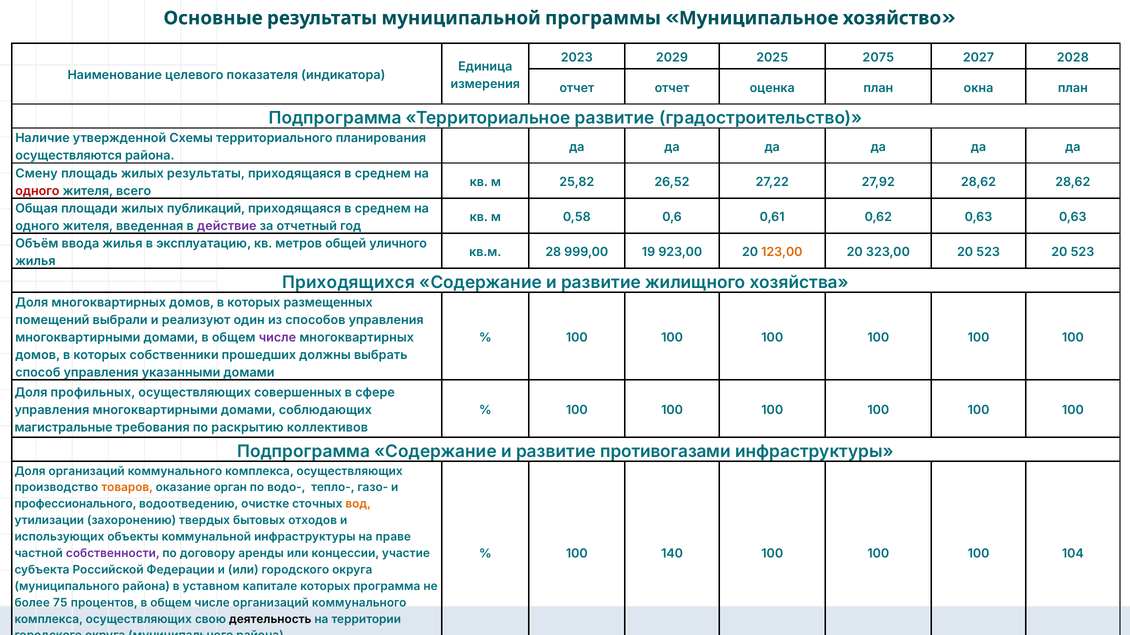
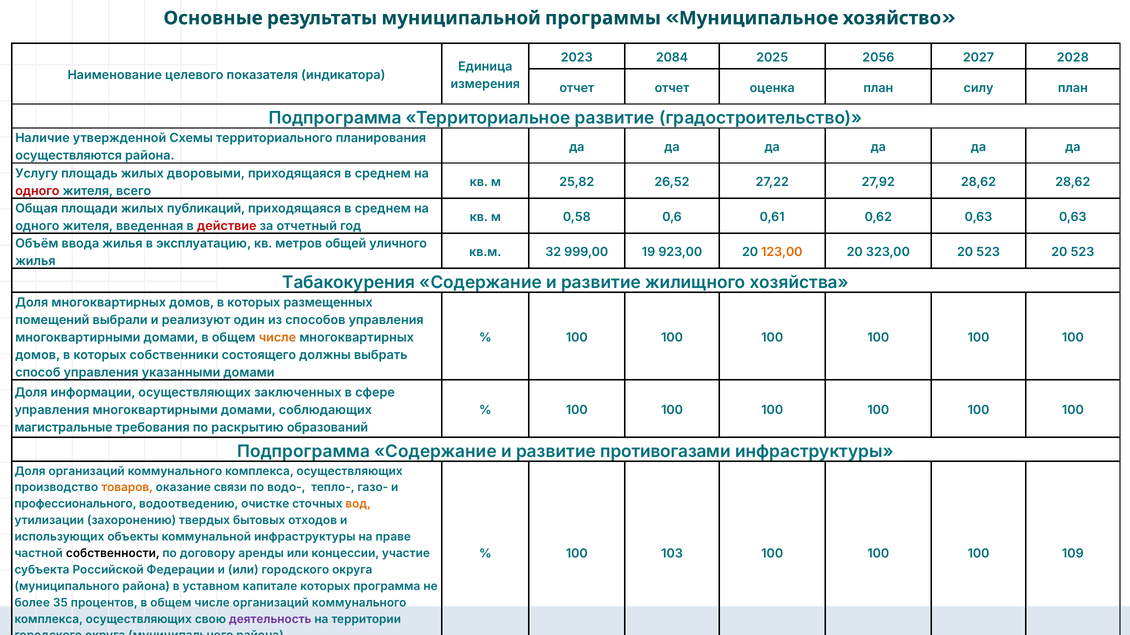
2029: 2029 -> 2084 (672, 58)
2075: 2075 -> 2056 (878, 58)
окна: окна -> силу (979, 88)
Смену: Смену -> Услугу (37, 174)
результаты: результаты -> дворовыми (206, 174)
действие colour: purple -> red (227, 226)
28: 28 -> 32 (553, 253)
Приходящихся: Приходящихся -> Табакокурения (349, 283)
числе colour: purple -> orange (277, 338)
прошедших: прошедших -> состоящего (259, 356)
профильных: профильных -> информации (93, 393)
совершенных: совершенных -> заключенных (298, 393)
коллективов: коллективов -> образований (327, 428)
орган: орган -> связи (230, 488)
140: 140 -> 103 (672, 554)
104: 104 -> 109 (1073, 554)
собственности colour: purple -> black (113, 554)
75: 75 -> 35 (60, 603)
деятельность colour: black -> purple (270, 620)
